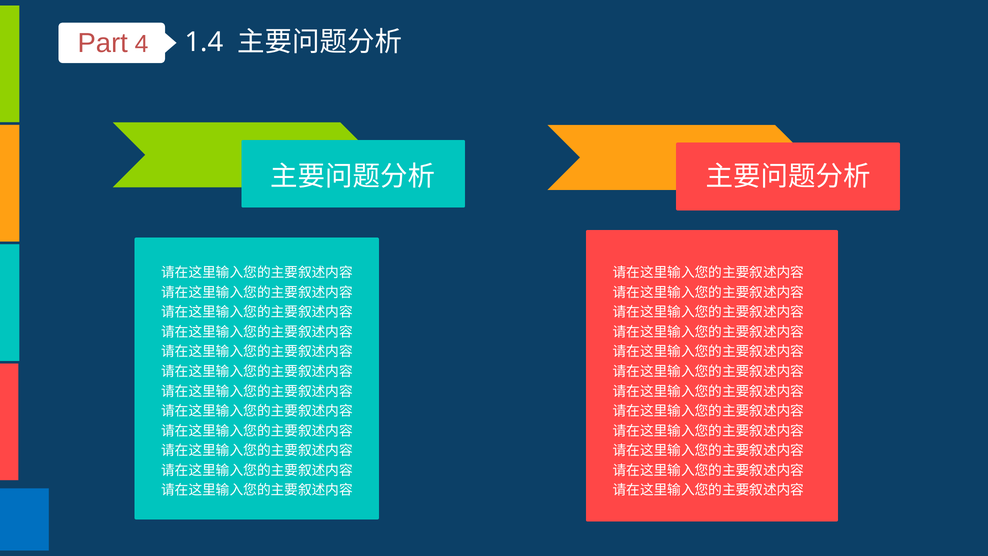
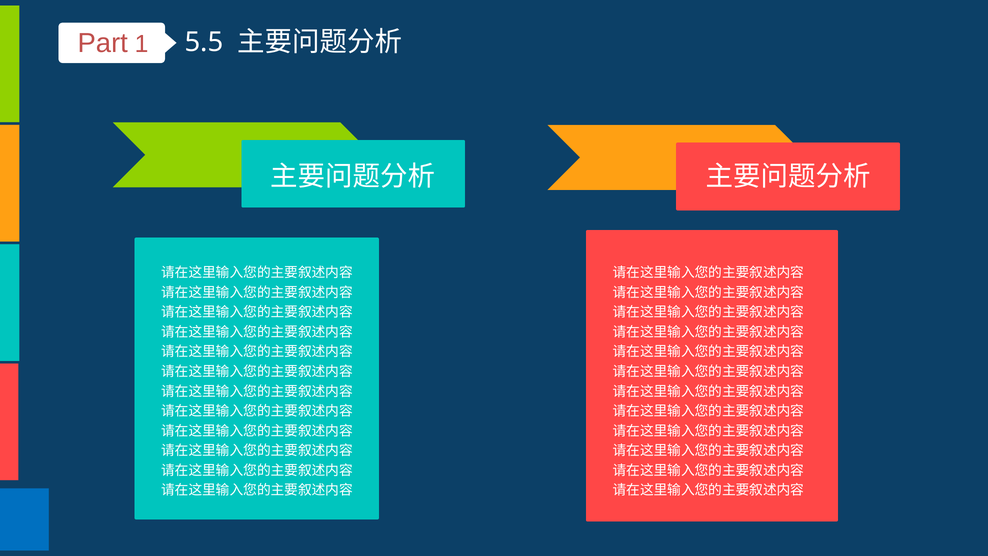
4: 4 -> 1 (142, 44)
1.4: 1.4 -> 5.5 (204, 42)
